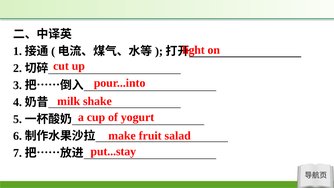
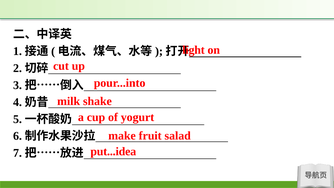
put...stay: put...stay -> put...idea (113, 151)
